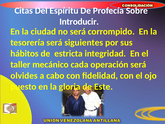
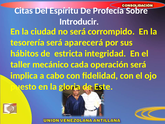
siguientes: siguientes -> aparecerá (84, 42)
olvides: olvides -> implica (24, 75)
